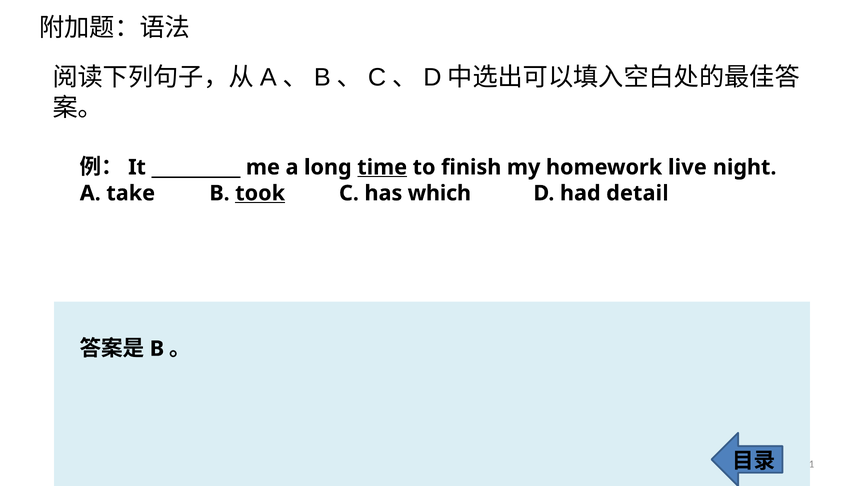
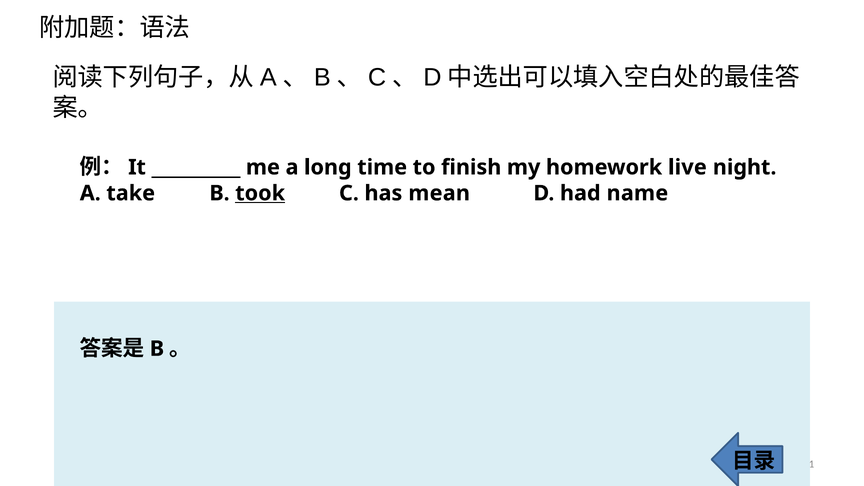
time underline: present -> none (382, 167)
which: which -> mean (439, 193)
detail: detail -> name (637, 193)
